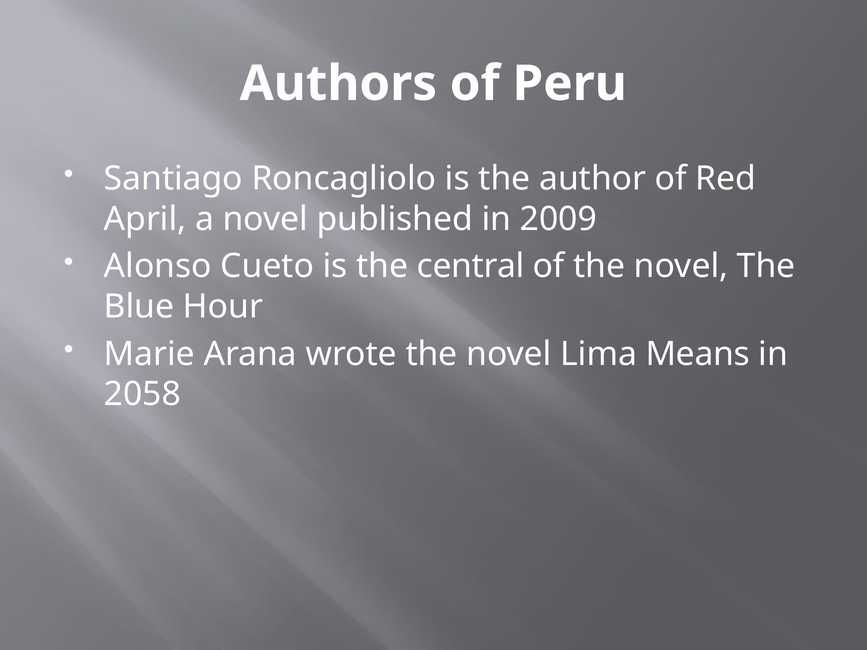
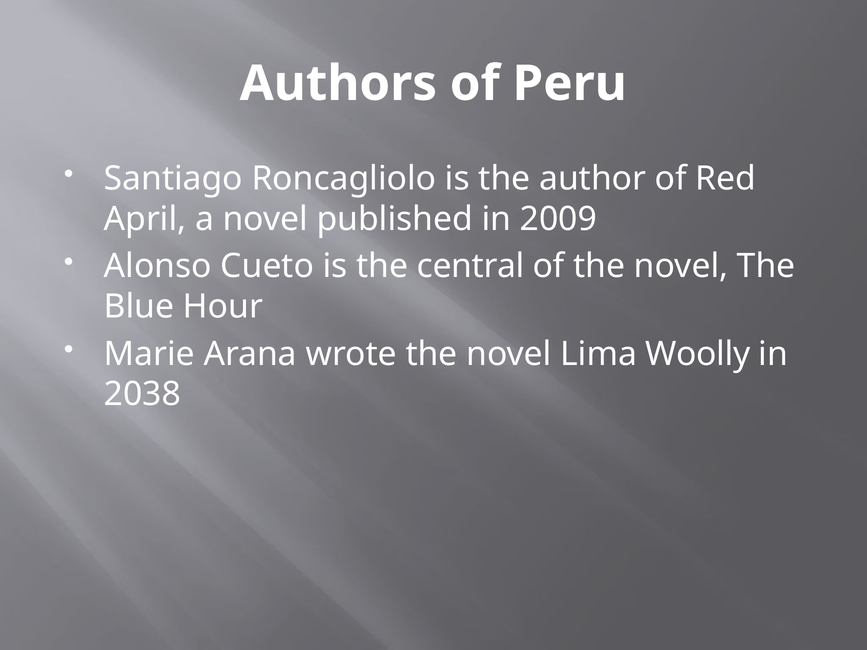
Means: Means -> Woolly (698, 354)
2058: 2058 -> 2038 (142, 395)
